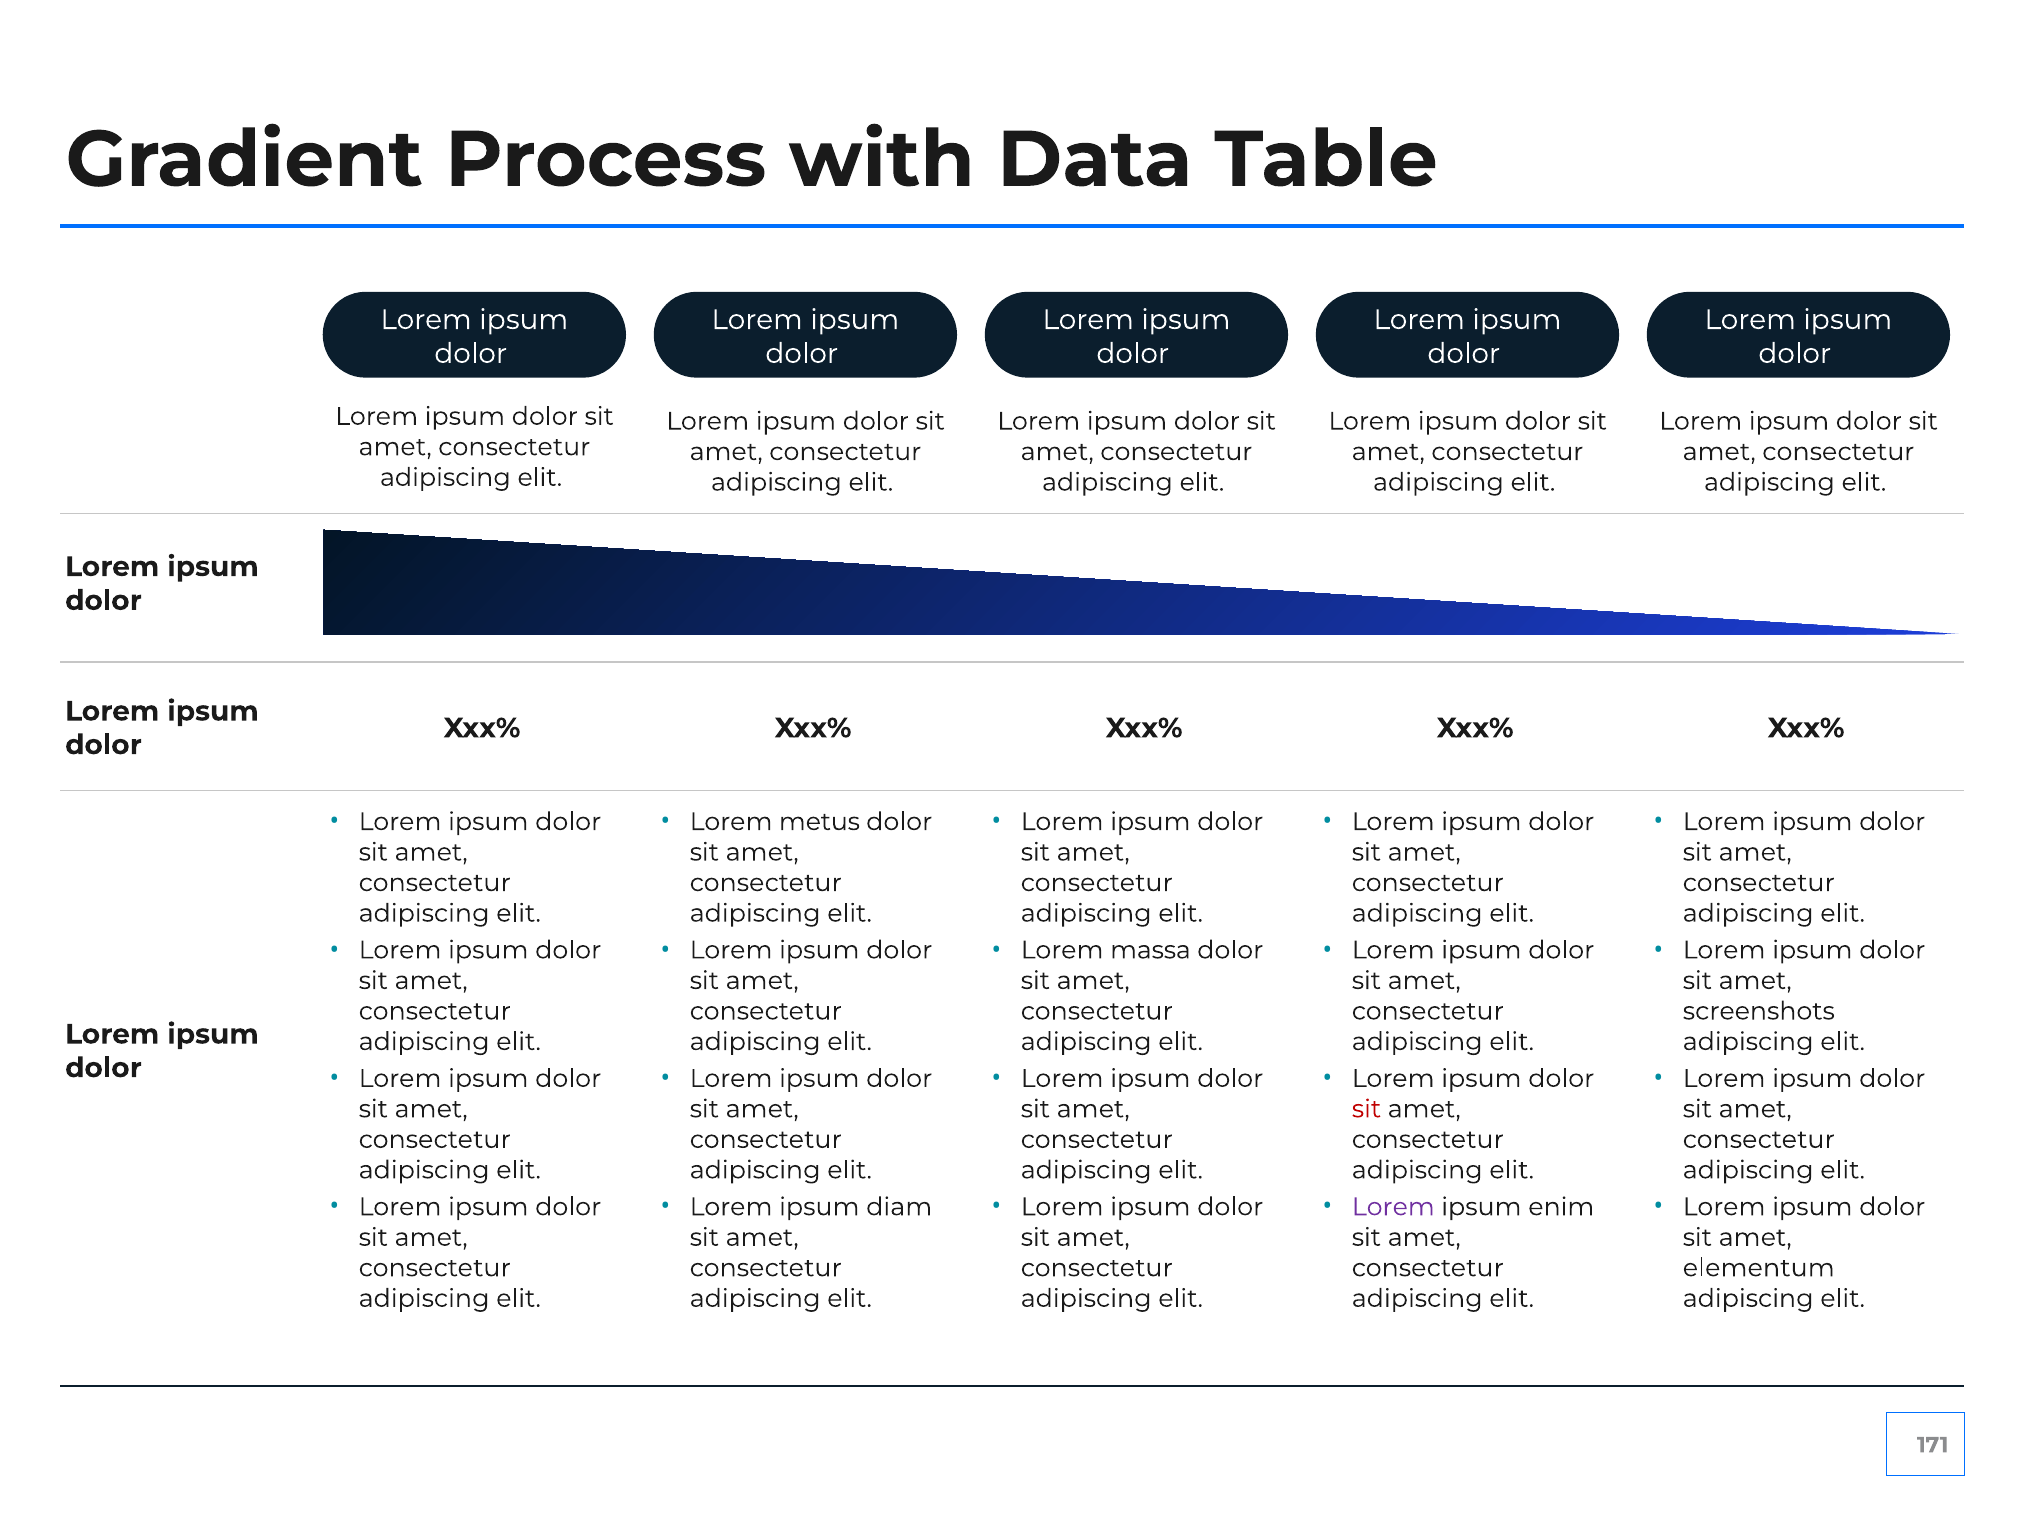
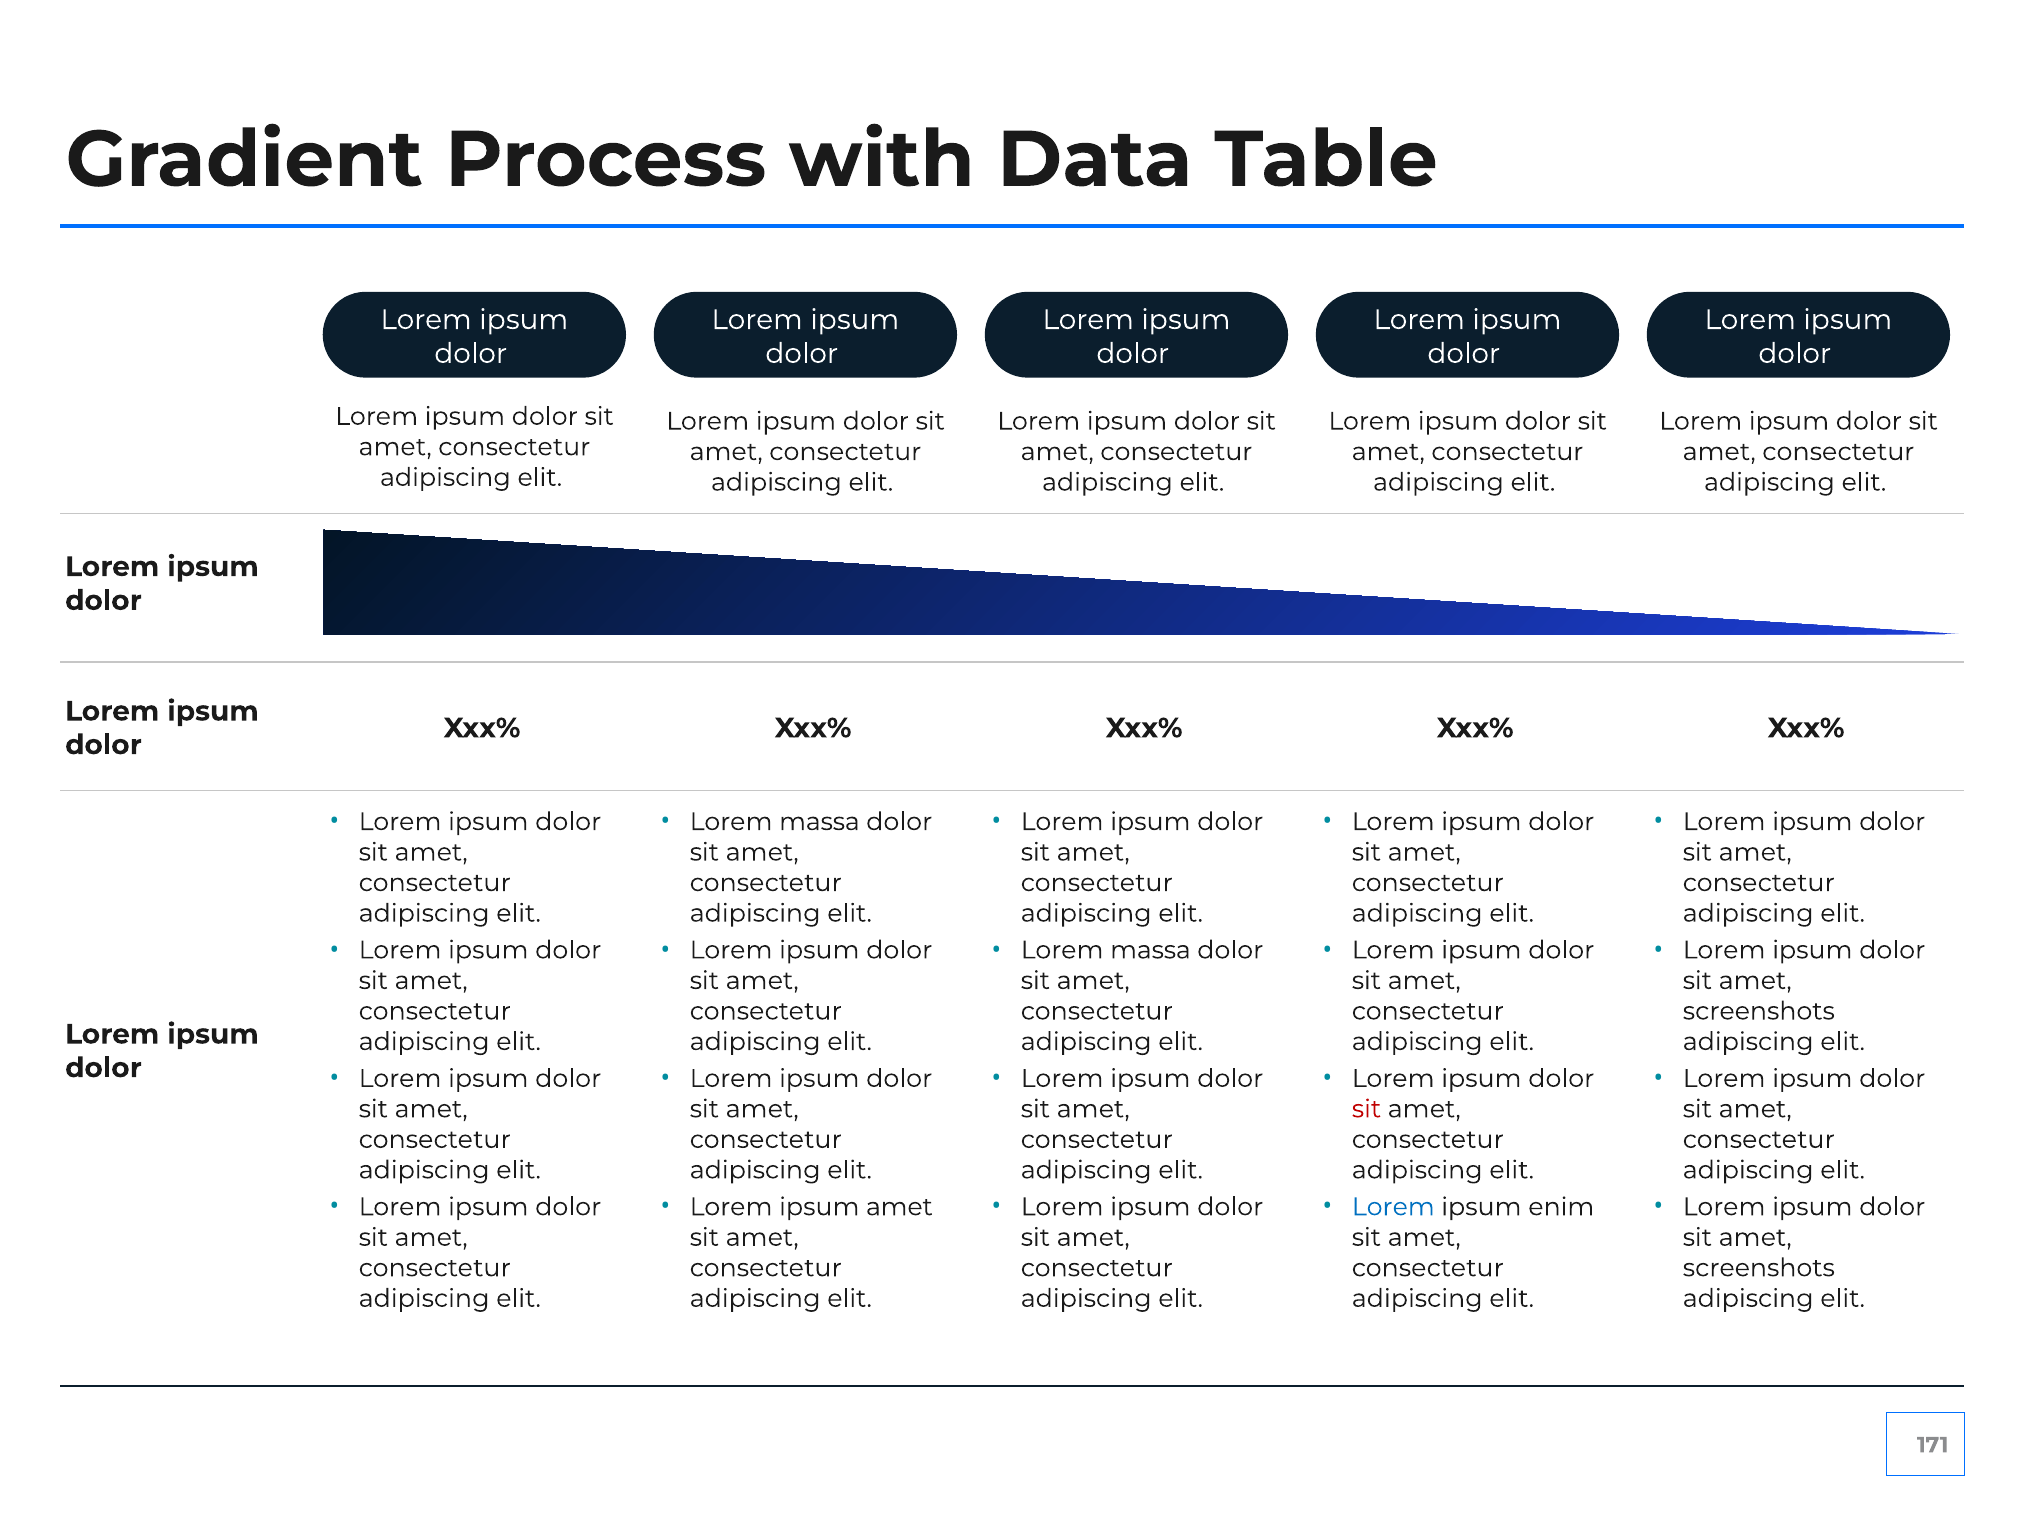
metus: metus -> massa (819, 822)
ipsum diam: diam -> amet (899, 1207)
Lorem colour: purple -> blue (1393, 1207)
elementum: elementum -> screenshots (1759, 1268)
